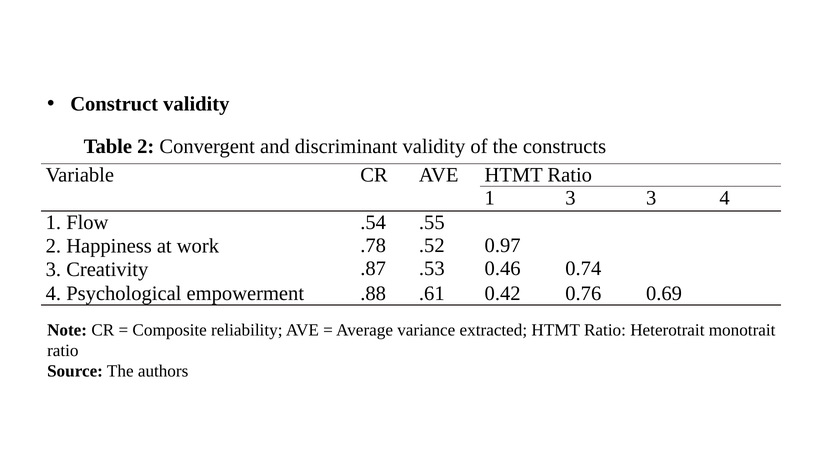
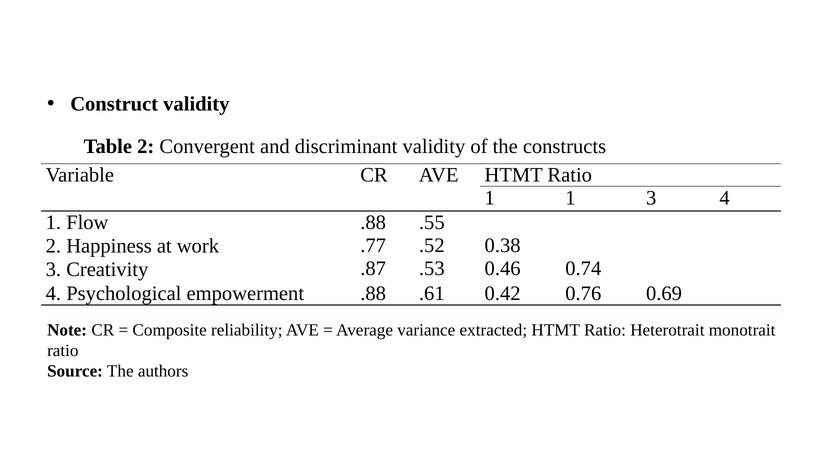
1 3: 3 -> 1 (570, 198)
Flow .54: .54 -> .88 (373, 223)
.78: .78 -> .77 (373, 246)
0.97: 0.97 -> 0.38 (503, 246)
